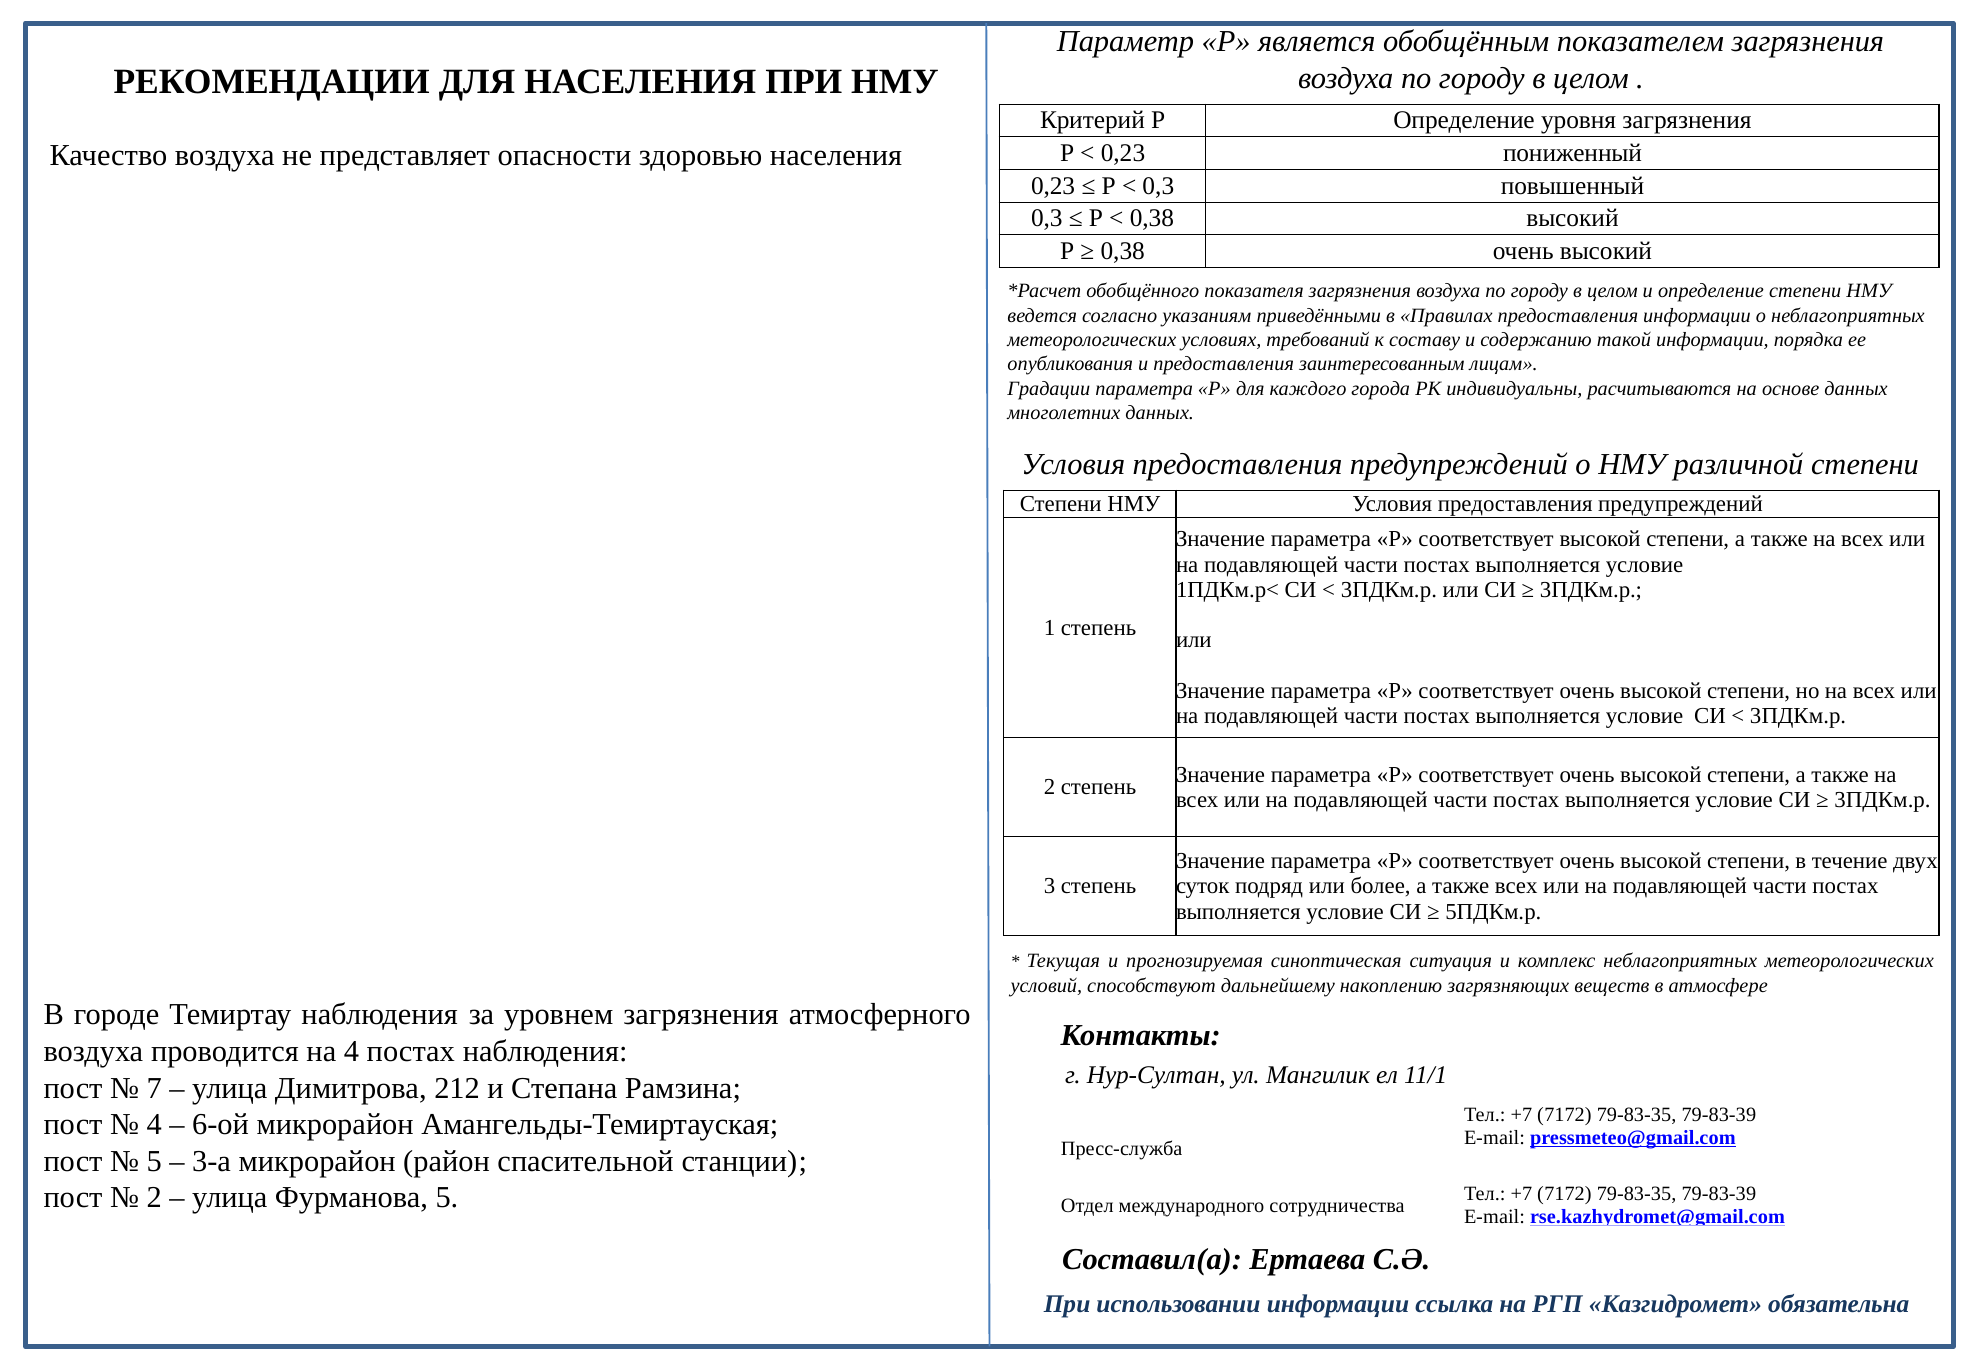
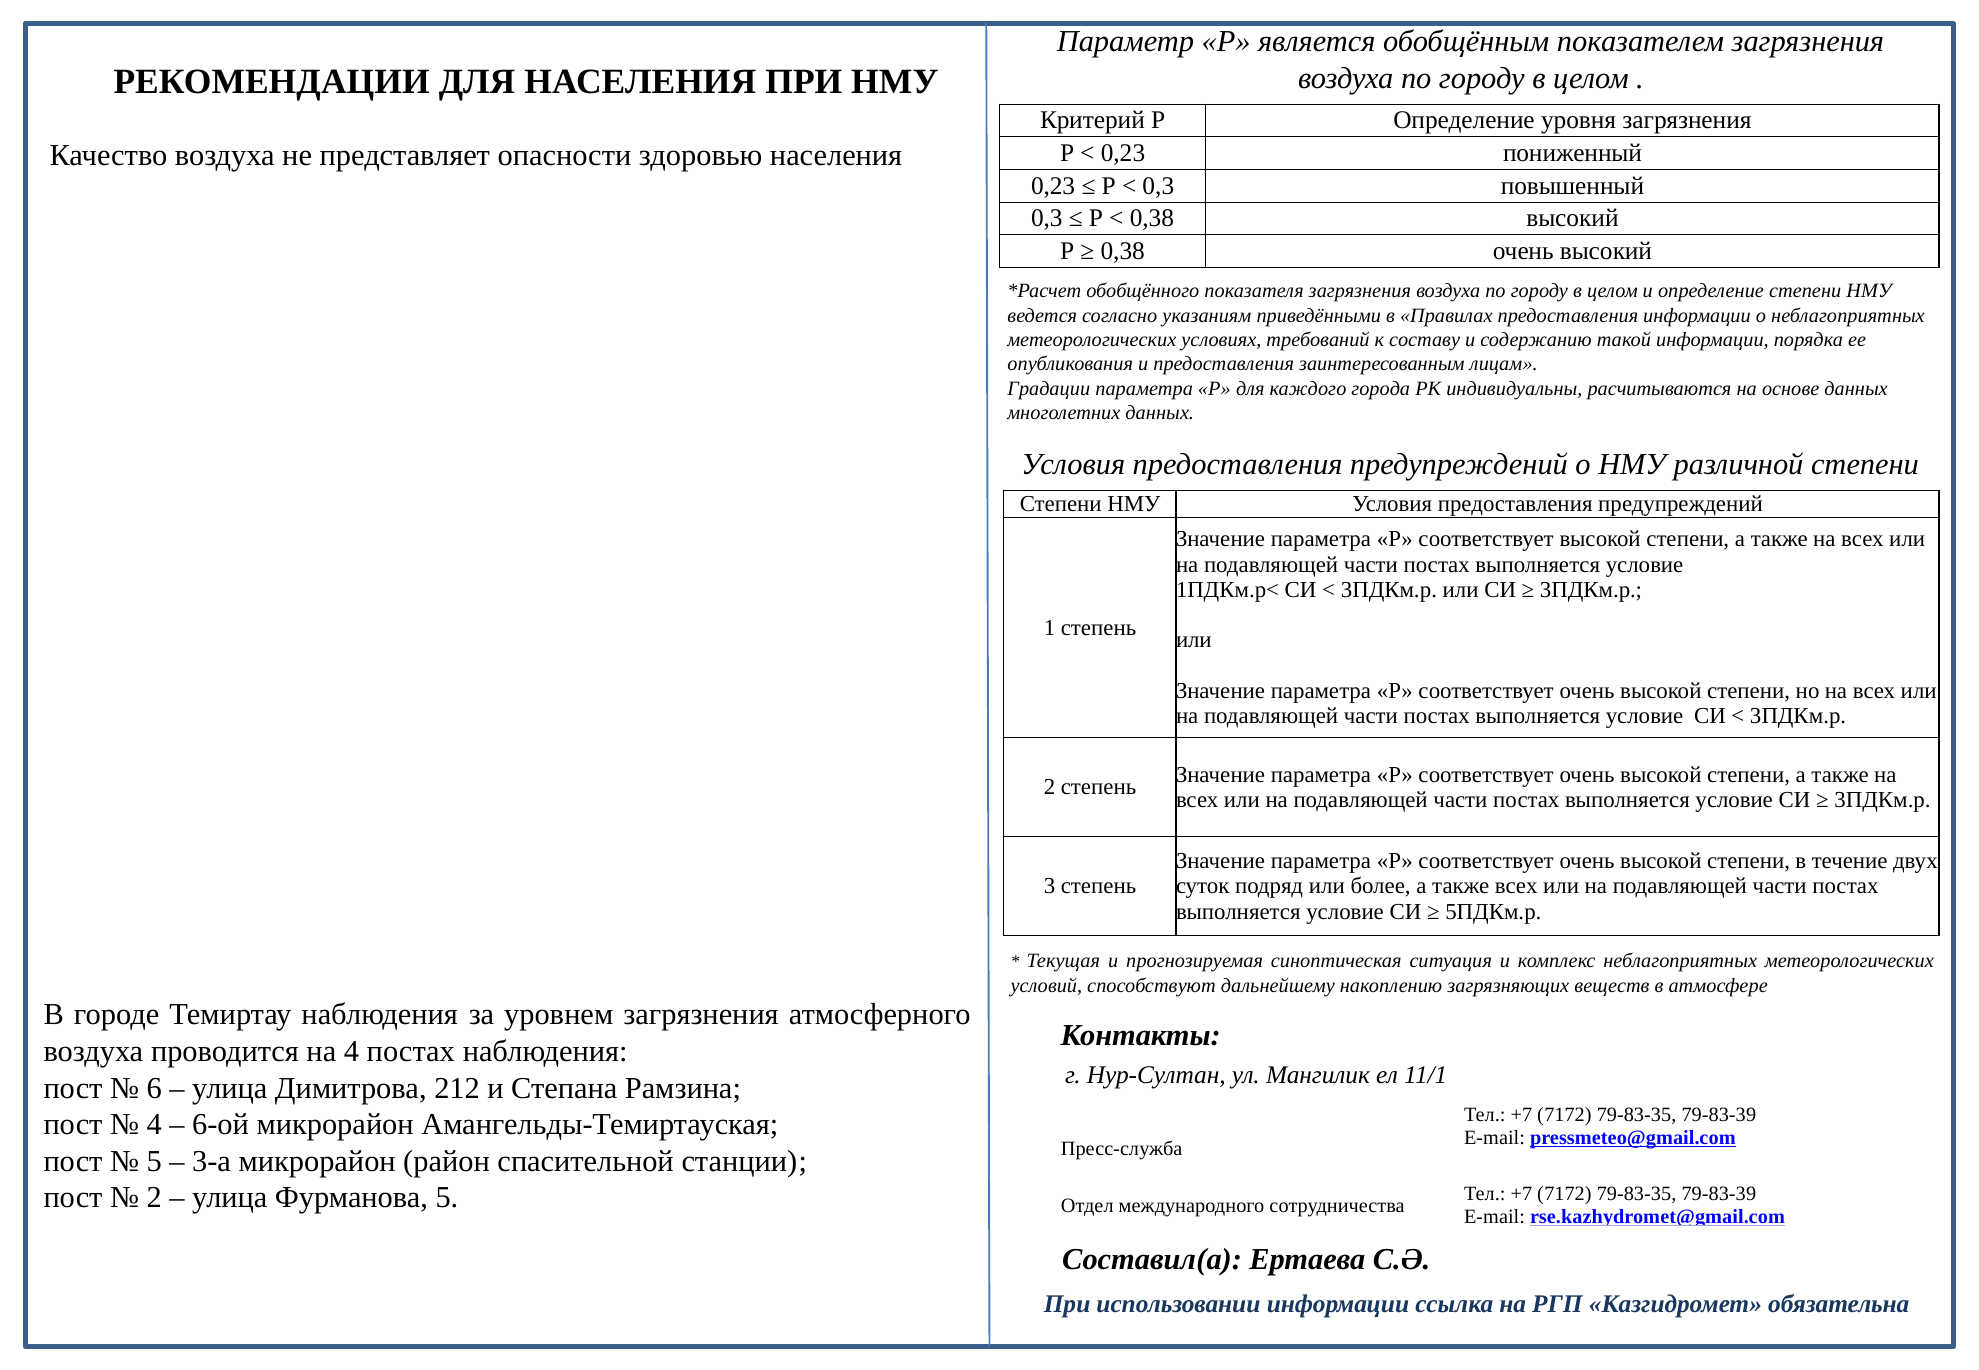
7: 7 -> 6 (154, 1088)
